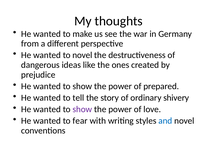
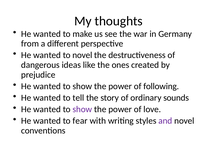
prepared: prepared -> following (161, 86)
shivery: shivery -> sounds (176, 98)
and colour: blue -> purple (165, 121)
